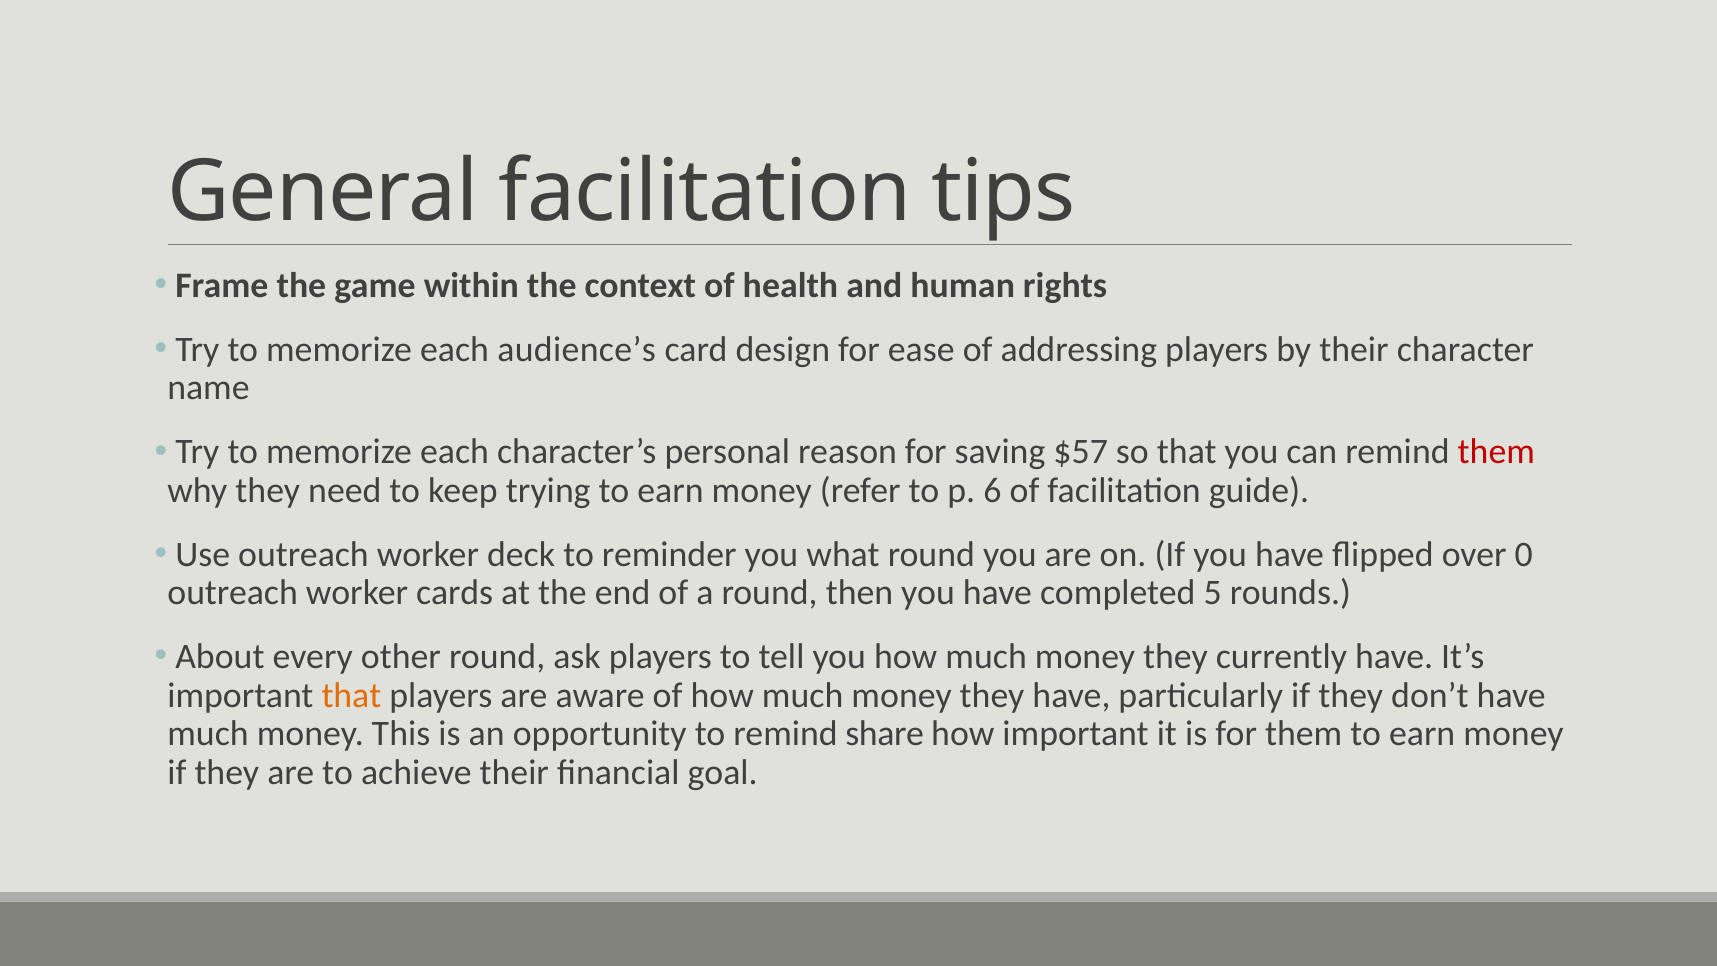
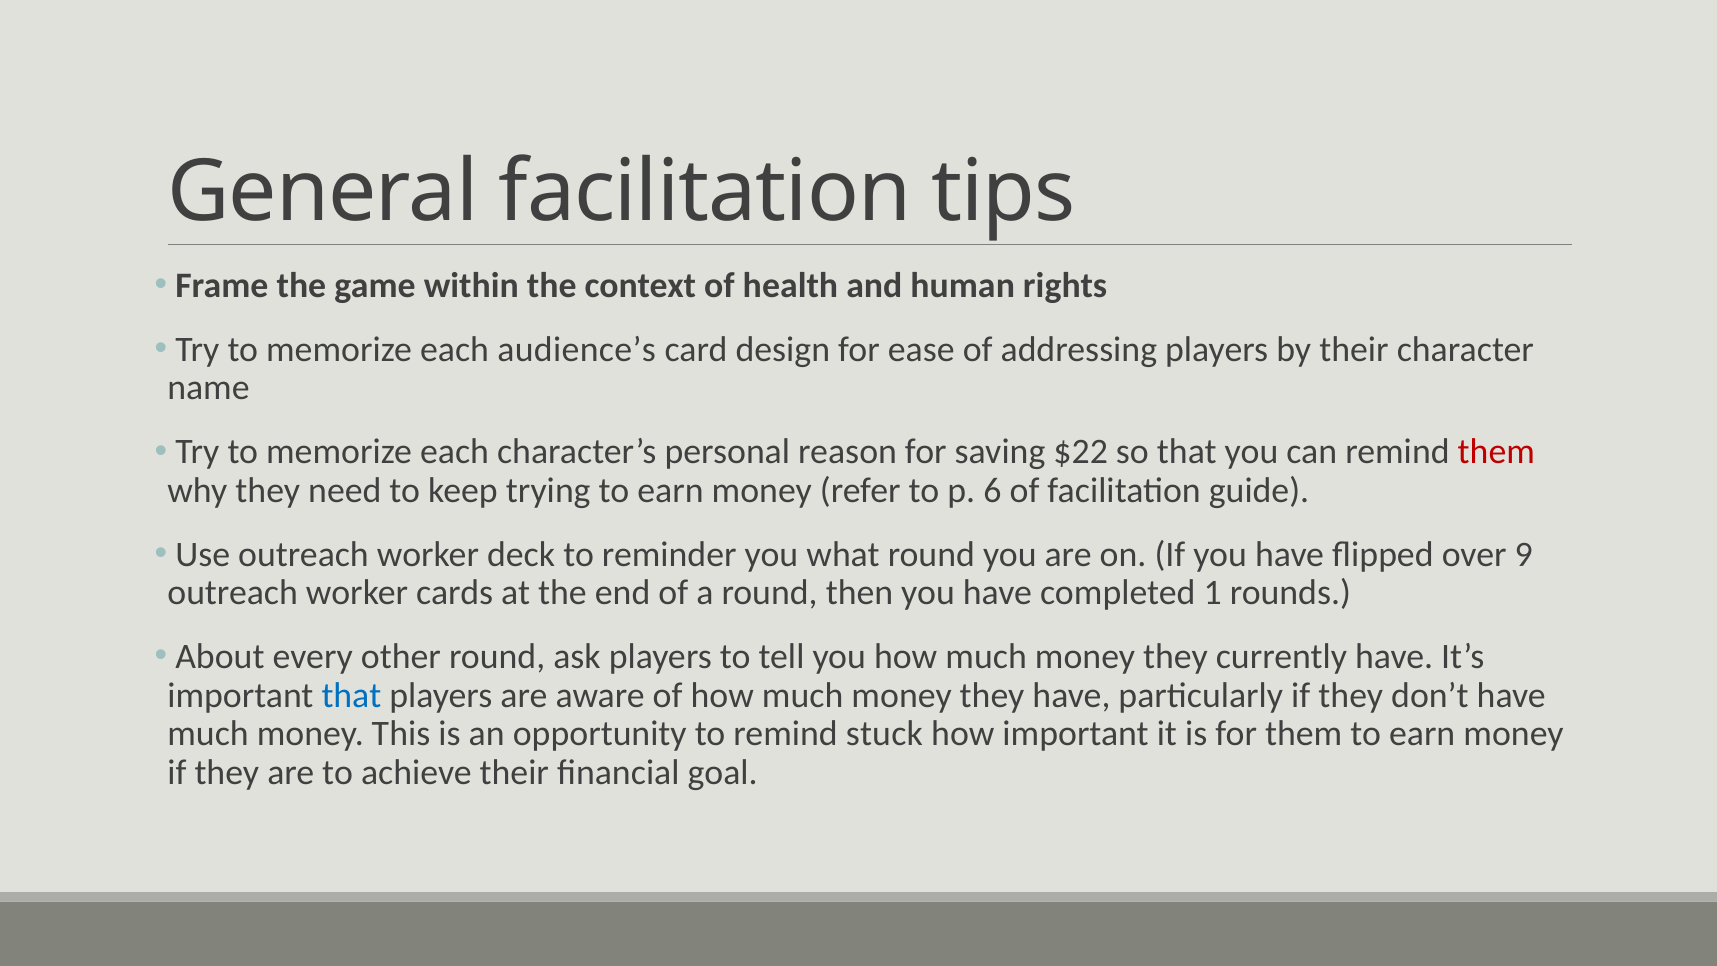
$57: $57 -> $22 (1081, 452)
0: 0 -> 9 (1524, 554)
5: 5 -> 1 (1213, 593)
that colour: orange -> blue (351, 695)
share: share -> stuck (884, 734)
